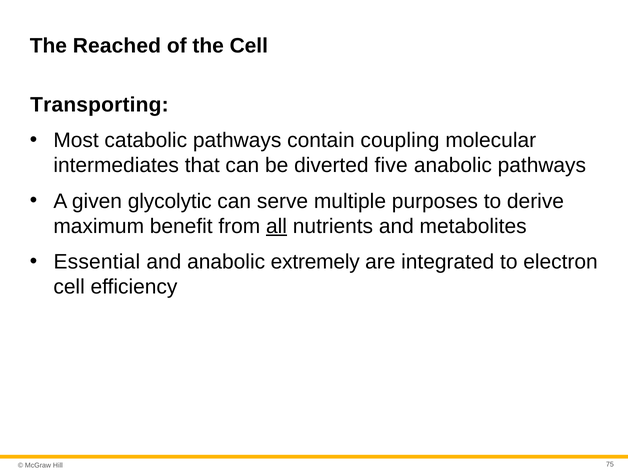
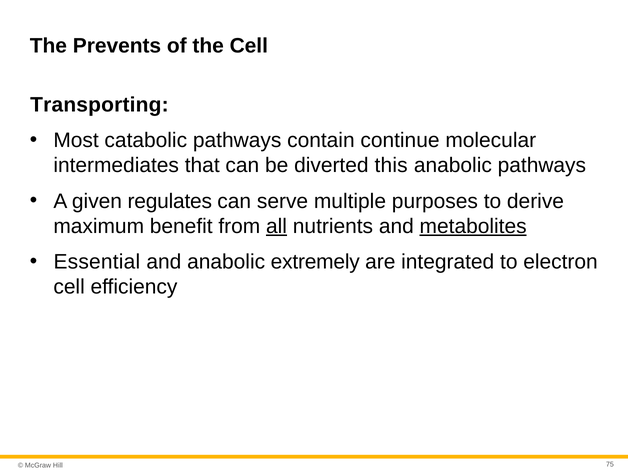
Reached: Reached -> Prevents (117, 46)
coupling: coupling -> continue (400, 140)
five: five -> this (391, 166)
glycolytic: glycolytic -> regulates (170, 201)
metabolites underline: none -> present (473, 226)
